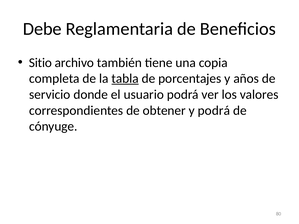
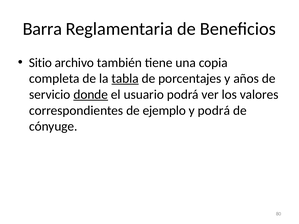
Debe: Debe -> Barra (42, 29)
donde underline: none -> present (91, 95)
obtener: obtener -> ejemplo (164, 111)
